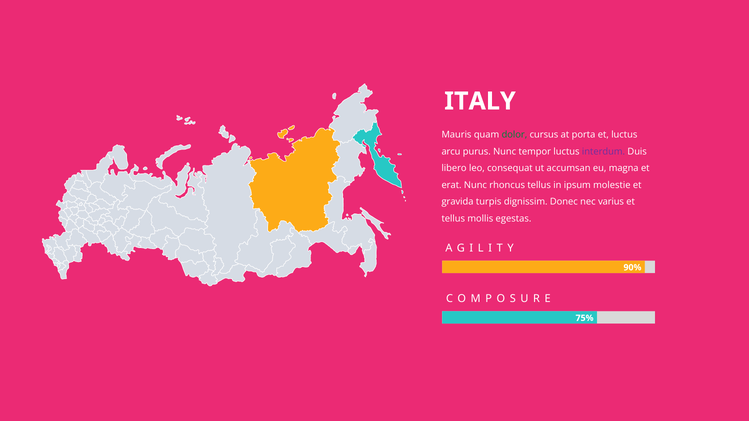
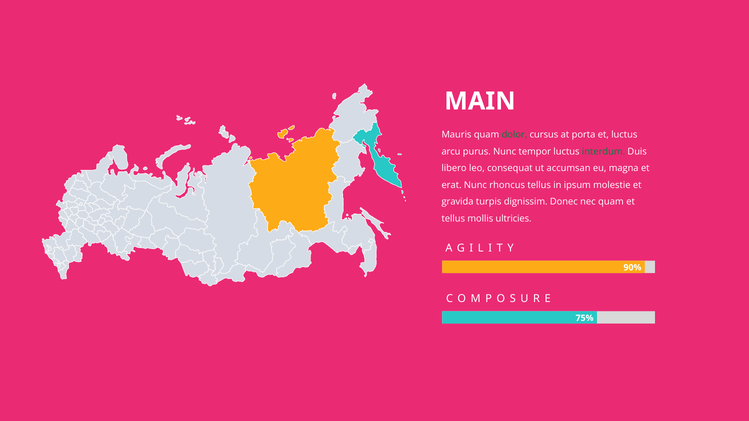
ITALY: ITALY -> MAIN (480, 101)
interdum colour: purple -> green (604, 152)
nec varius: varius -> quam (611, 202)
egestas: egestas -> ultricies (514, 219)
